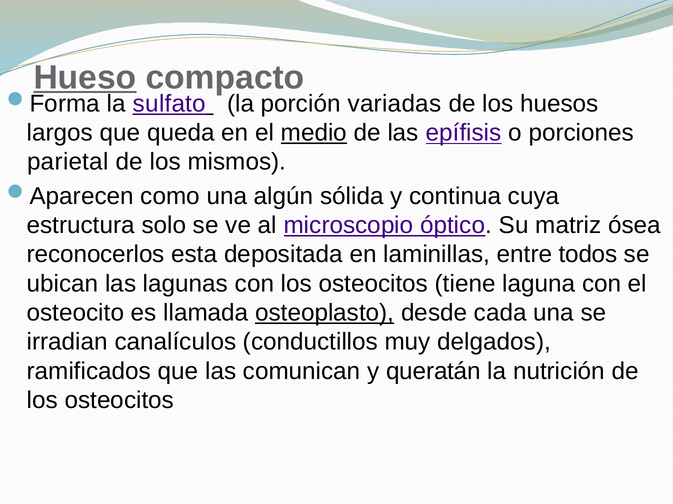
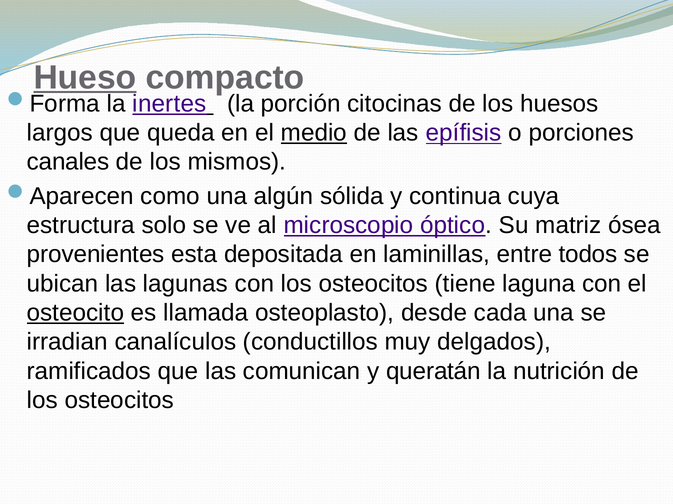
sulfato: sulfato -> inertes (169, 104)
variadas: variadas -> citocinas (395, 104)
parietal: parietal -> canales (68, 162)
reconocerlos: reconocerlos -> provenientes (96, 255)
osteocito underline: none -> present (75, 313)
osteoplasto underline: present -> none (325, 313)
